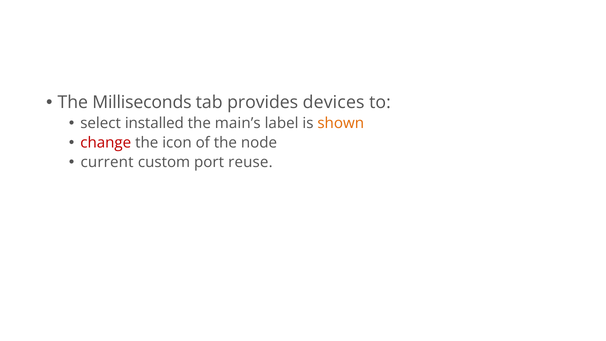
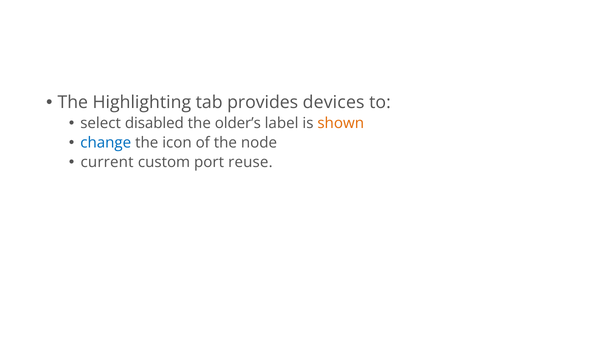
Milliseconds: Milliseconds -> Highlighting (142, 102)
installed: installed -> disabled (154, 123)
main’s: main’s -> older’s (238, 123)
change colour: red -> blue (106, 143)
